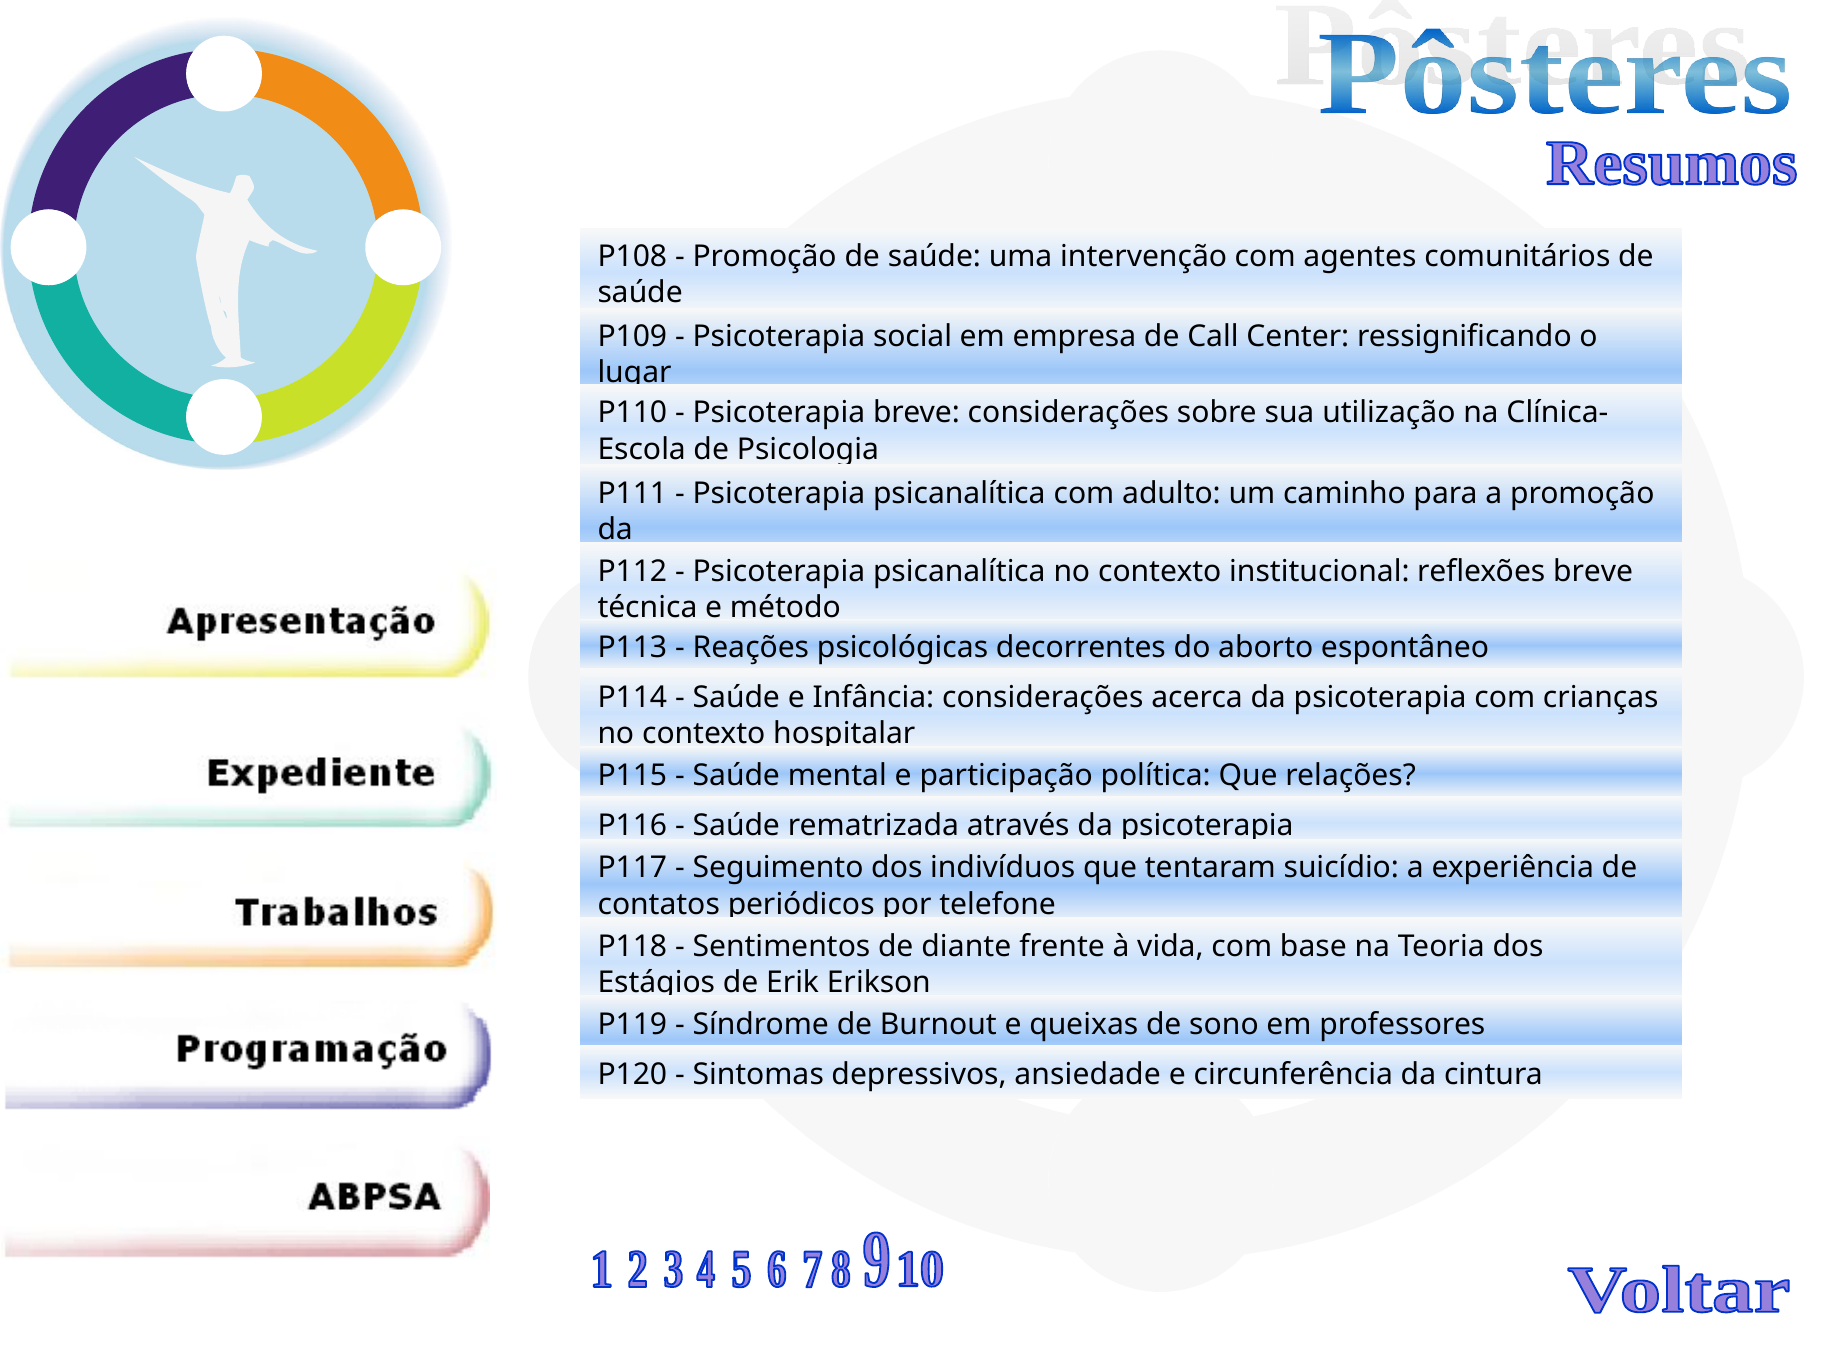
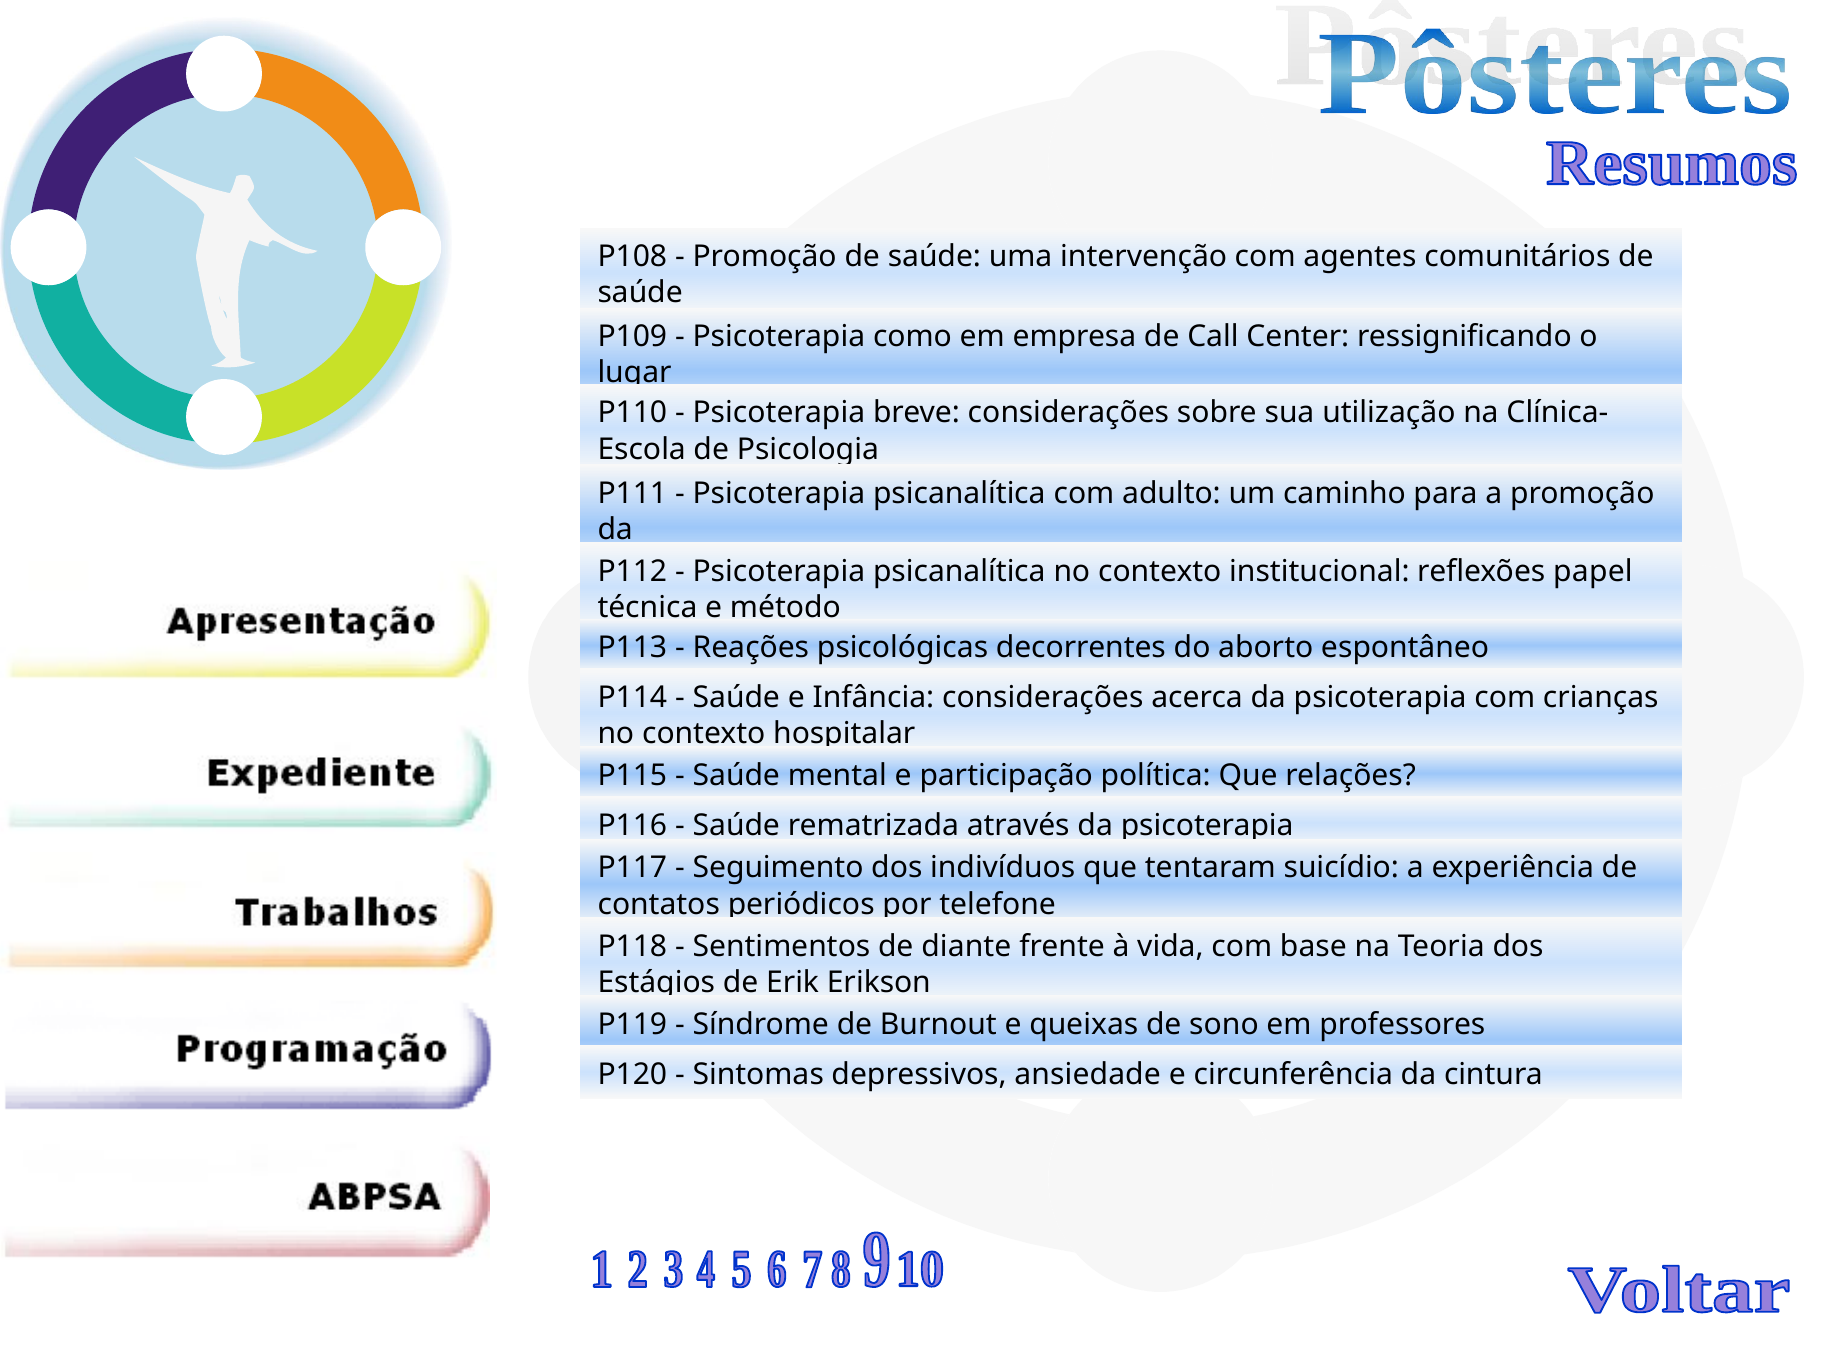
social: social -> como (912, 337)
reflexões breve: breve -> papel (1593, 572)
